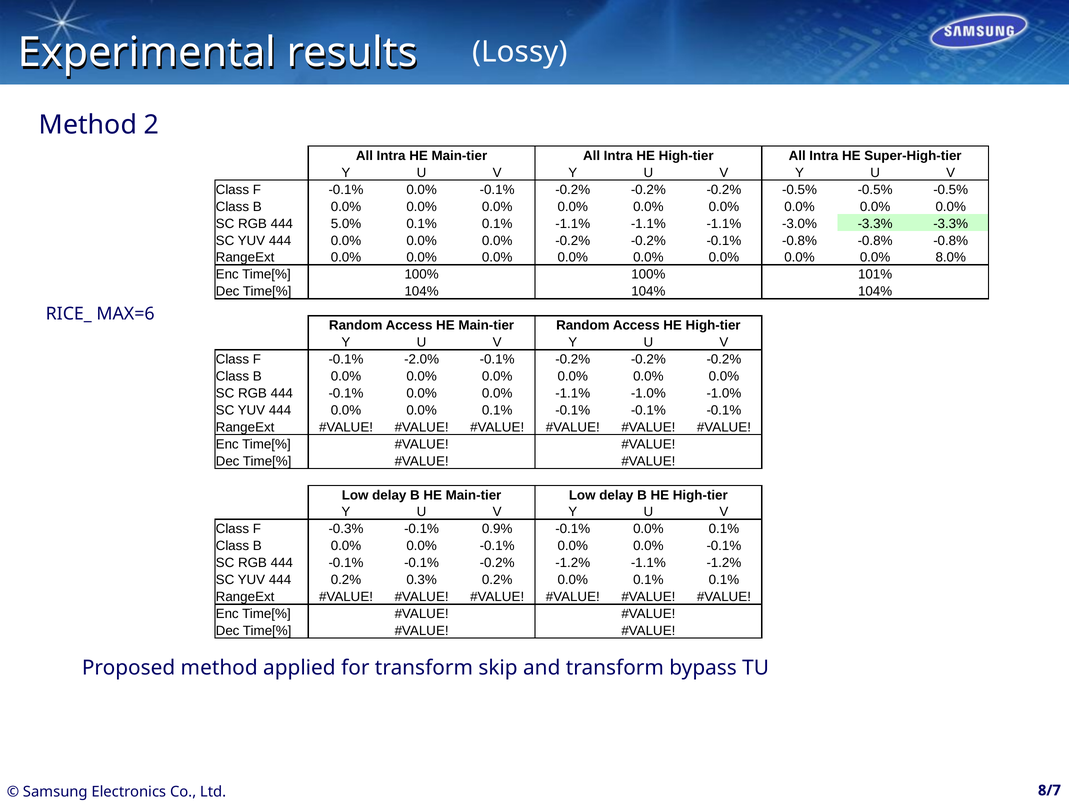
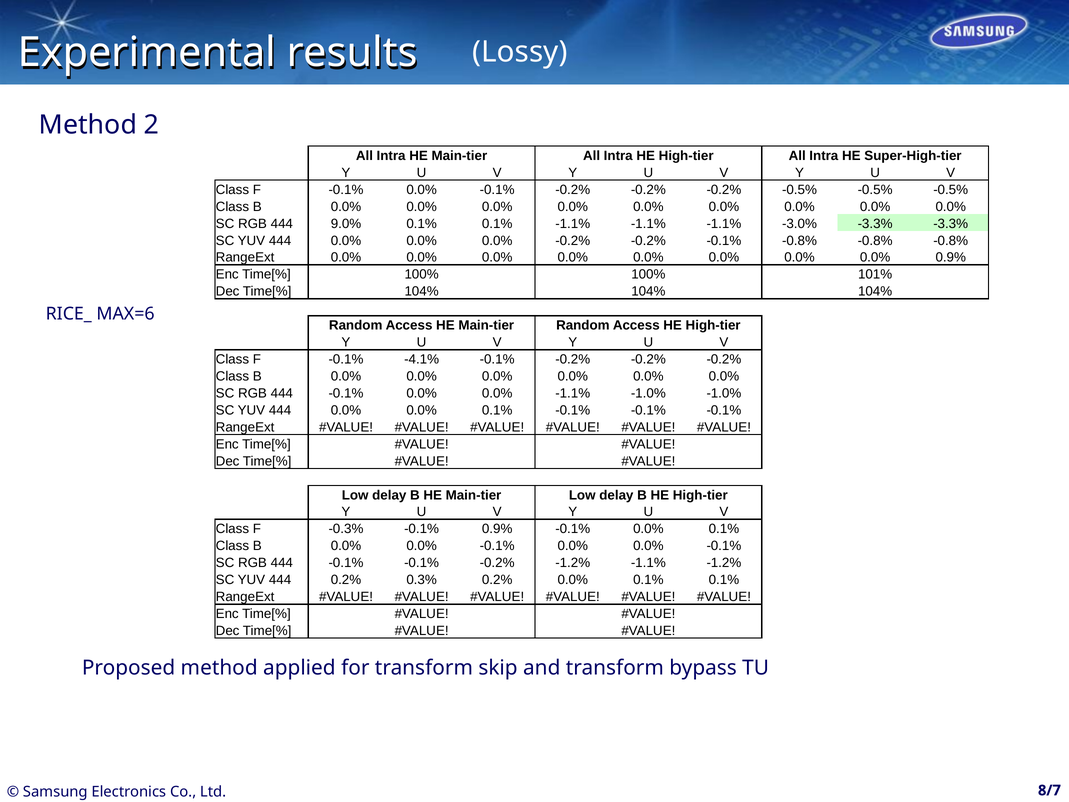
5.0%: 5.0% -> 9.0% (346, 224)
0.0% 8.0%: 8.0% -> 0.9% (951, 257)
-2.0%: -2.0% -> -4.1% (422, 359)
